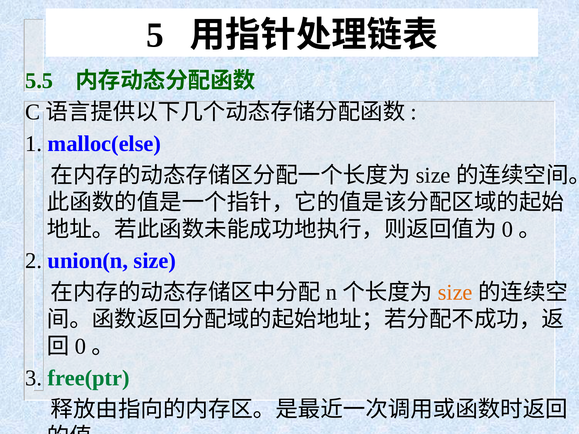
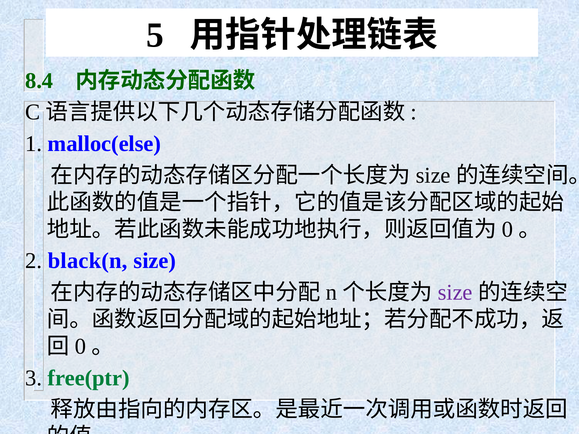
5.5: 5.5 -> 8.4 (39, 81)
union(n: union(n -> black(n (88, 261)
size colour: orange -> purple (455, 293)
